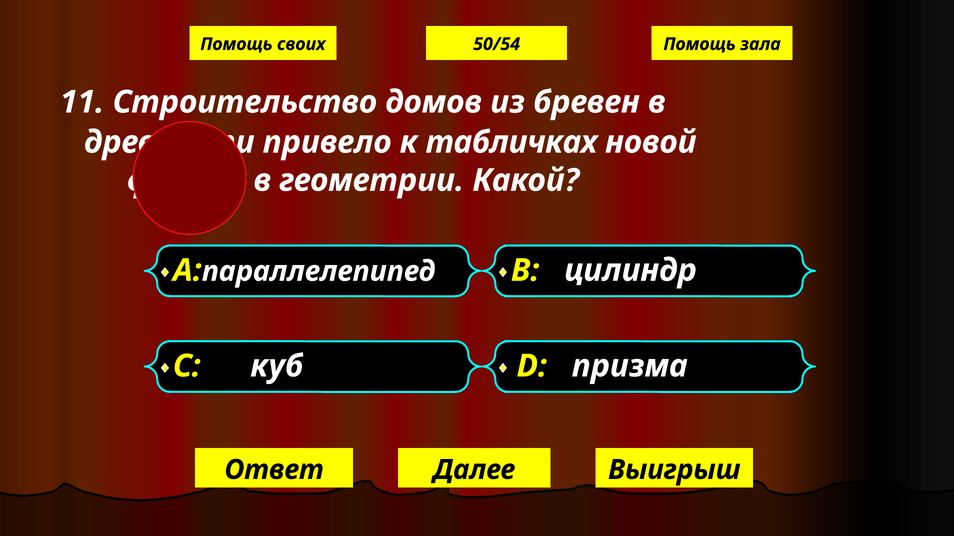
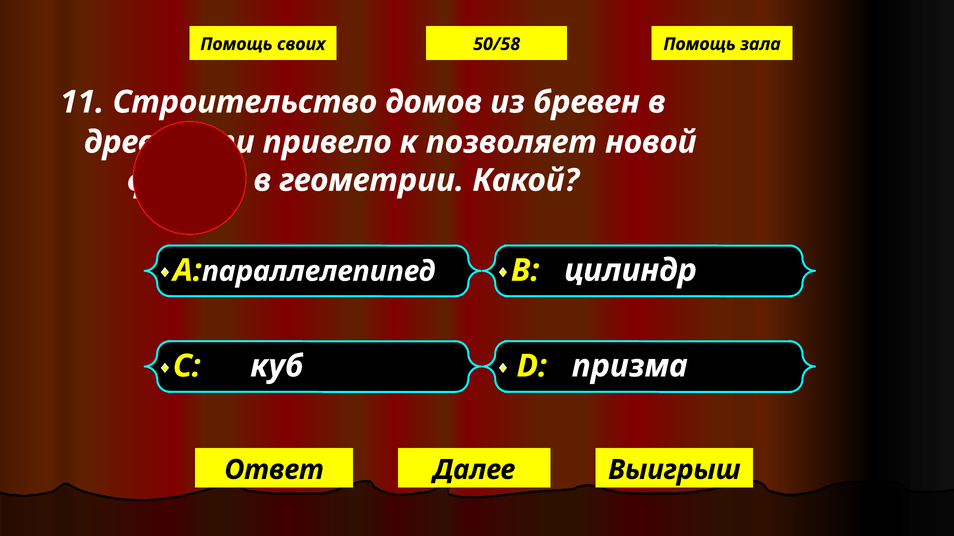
50/54: 50/54 -> 50/58 (497, 44)
табличках: табличках -> позволяет (511, 142)
